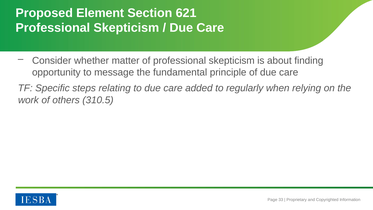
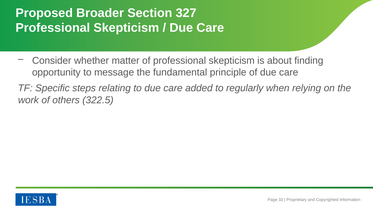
Element: Element -> Broader (100, 13)
621: 621 -> 327 (186, 13)
310.5: 310.5 -> 322.5 (98, 100)
